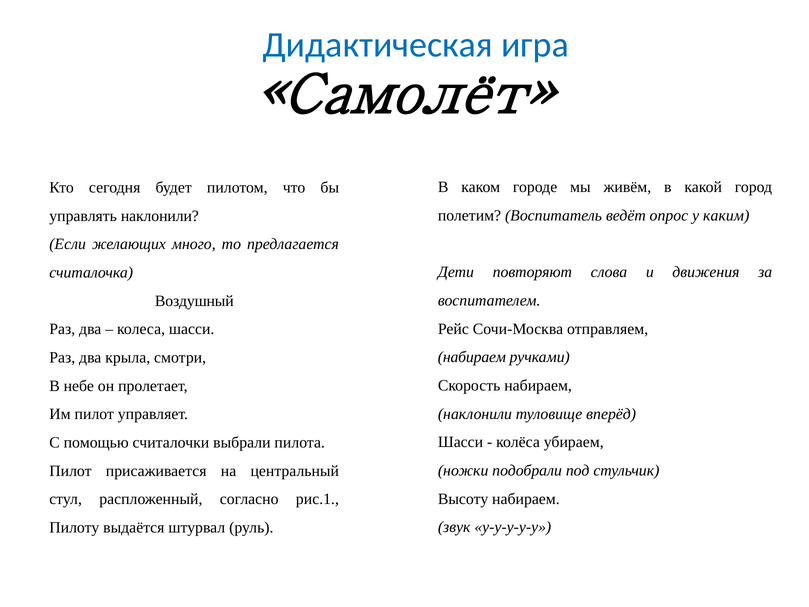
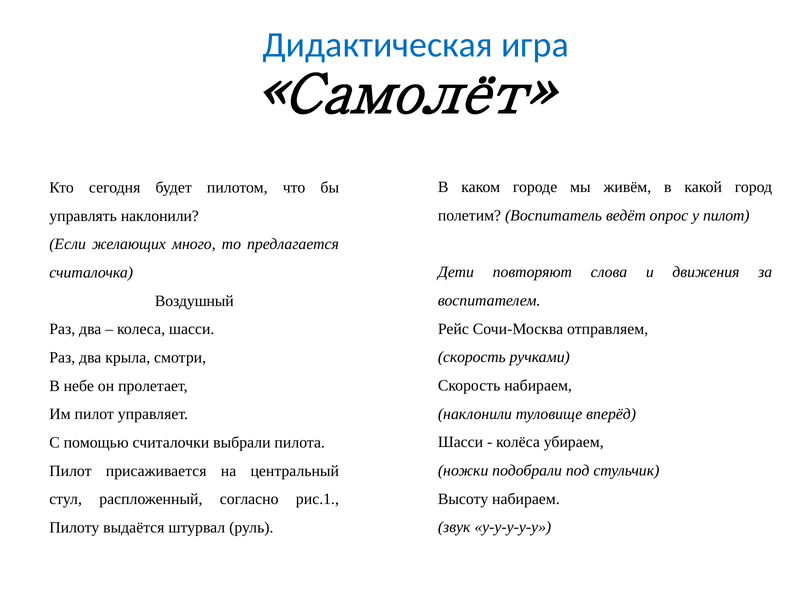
у каким: каким -> пилот (726, 215)
набираем: набираем -> скорость (472, 357)
